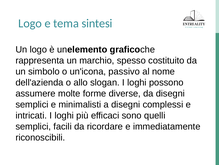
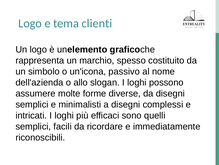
sintesi: sintesi -> clienti (97, 23)
